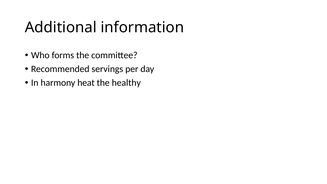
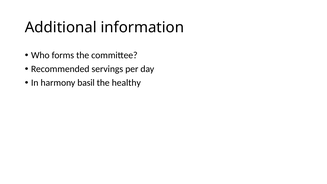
heat: heat -> basil (86, 83)
